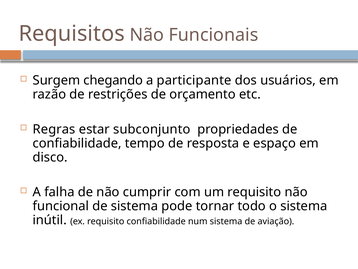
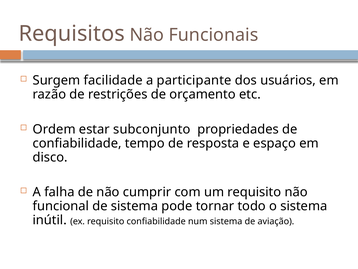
chegando: chegando -> facilidade (113, 80)
Regras: Regras -> Ordem (54, 129)
